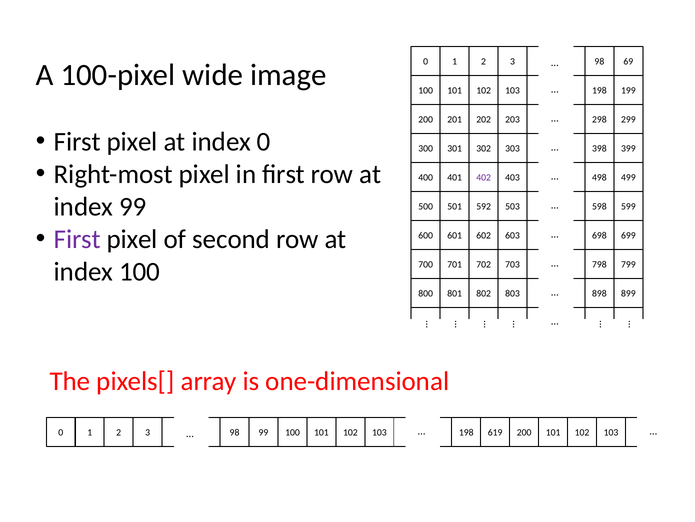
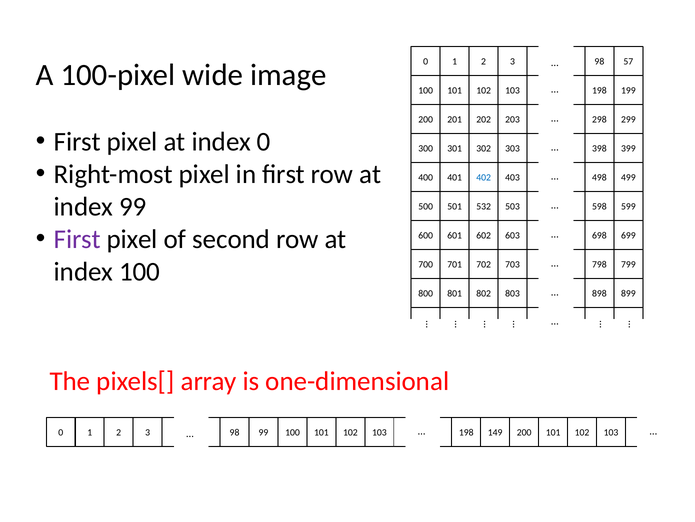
69: 69 -> 57 (628, 61)
402 colour: purple -> blue (484, 177)
592: 592 -> 532 (484, 206)
619: 619 -> 149 (495, 432)
